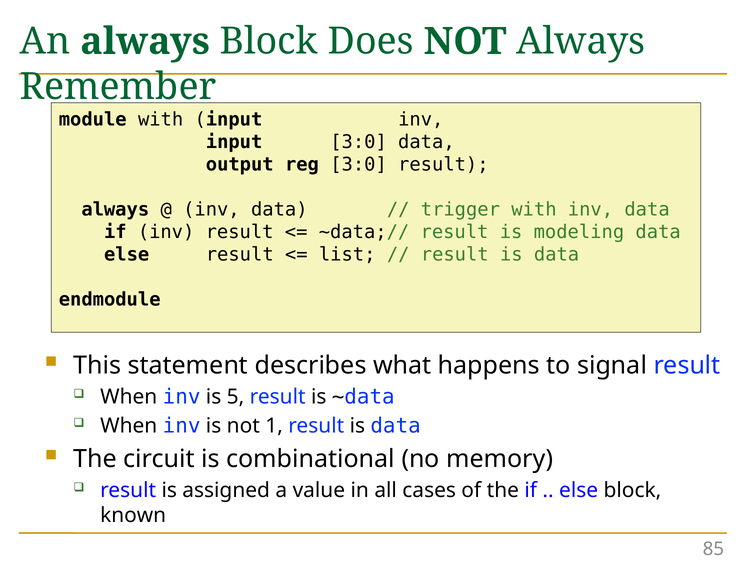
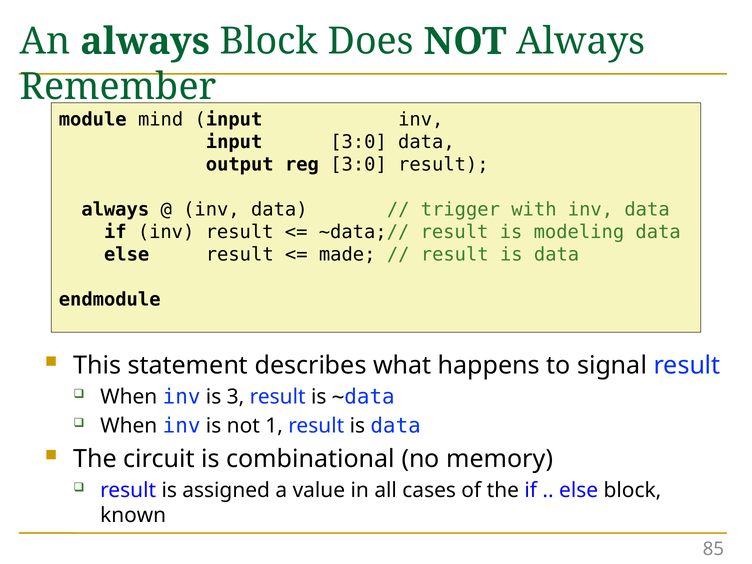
module with: with -> mind (161, 119)
list: list -> made (347, 255)
5: 5 -> 3 (235, 397)
